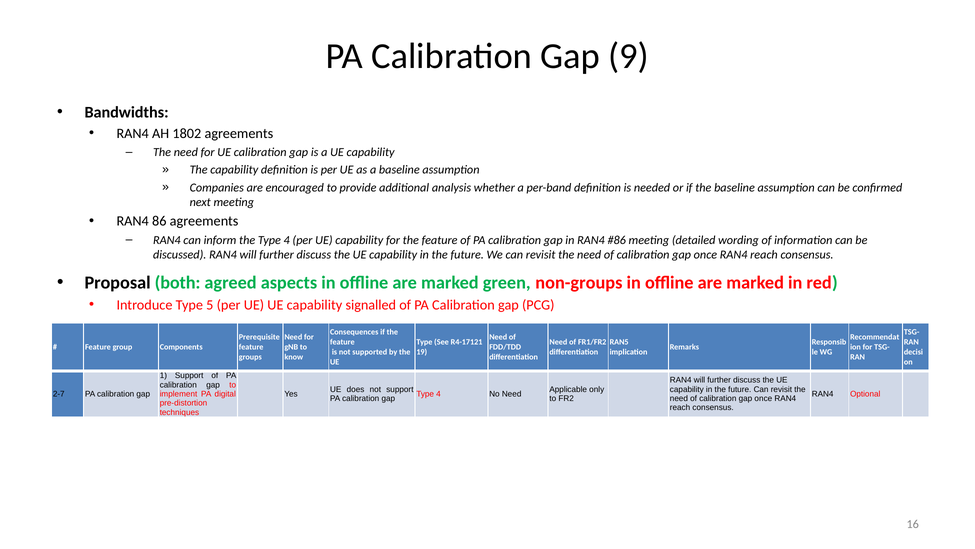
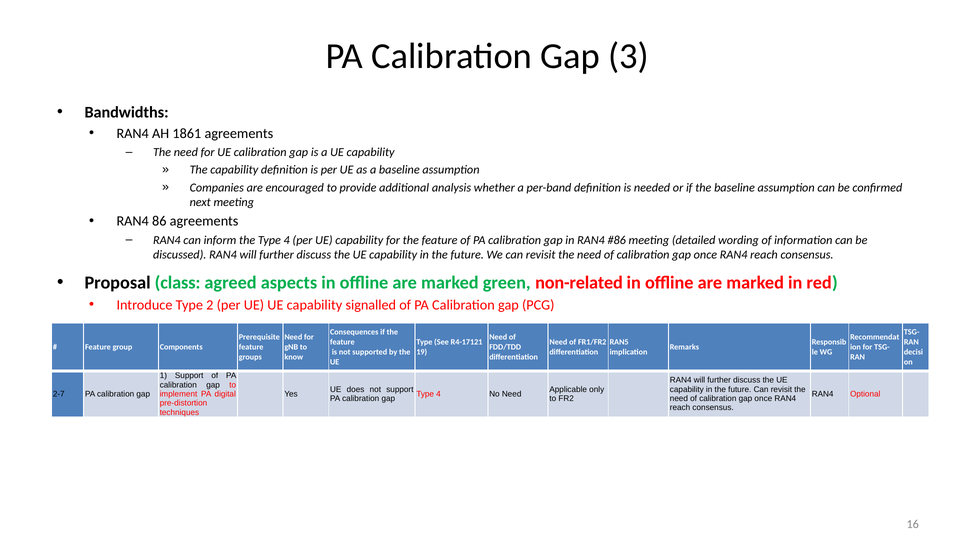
9: 9 -> 3 (629, 56)
1802: 1802 -> 1861 (187, 133)
both: both -> class (178, 282)
non-groups: non-groups -> non-related (579, 282)
5: 5 -> 2 (210, 305)
